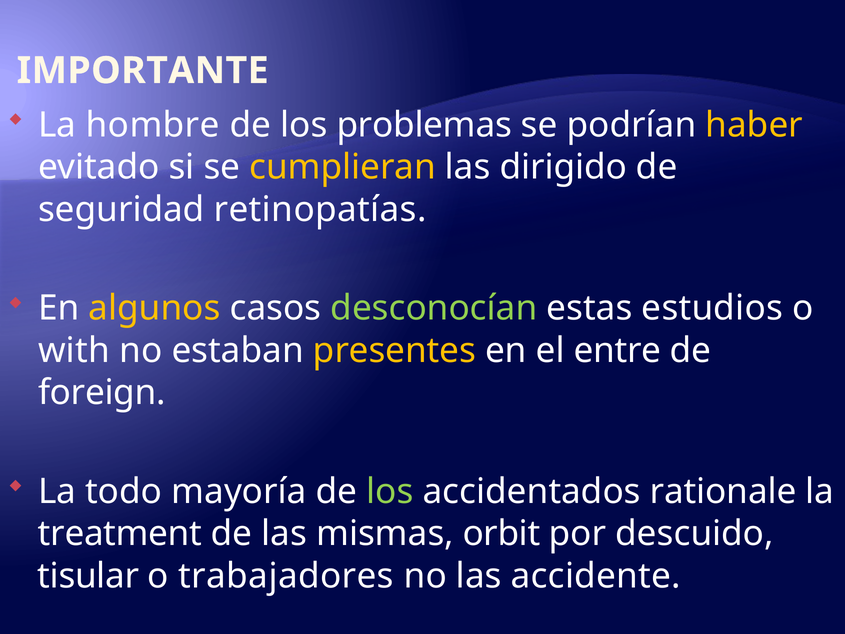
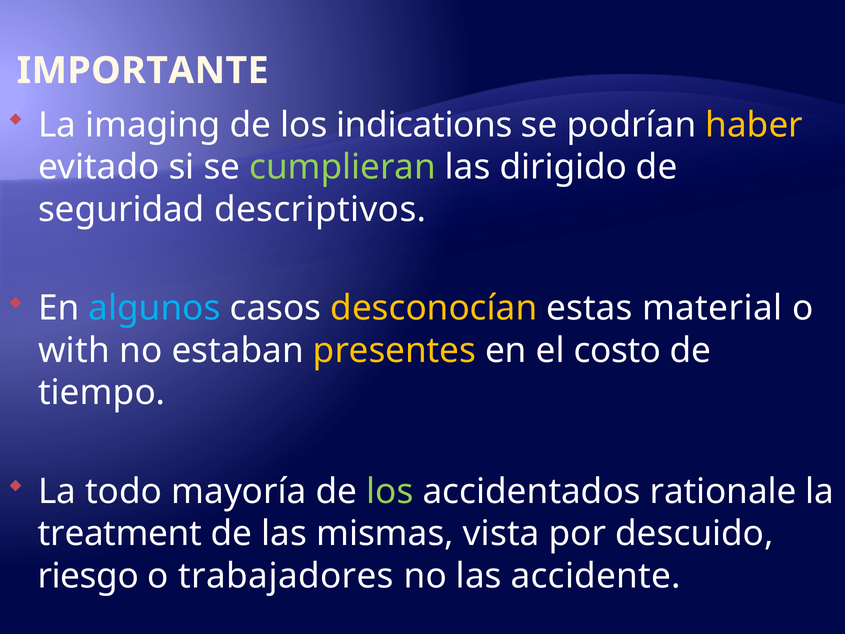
hombre: hombre -> imaging (153, 125)
problemas: problemas -> indications (424, 125)
cumplieran colour: yellow -> light green (343, 167)
retinopatías: retinopatías -> descriptivos (320, 210)
algunos colour: yellow -> light blue (154, 308)
desconocían colour: light green -> yellow (434, 308)
estudios: estudios -> material (712, 308)
entre: entre -> costo (617, 350)
foreign: foreign -> tiempo (102, 393)
orbit: orbit -> vista (501, 533)
tisular: tisular -> riesgo (88, 576)
